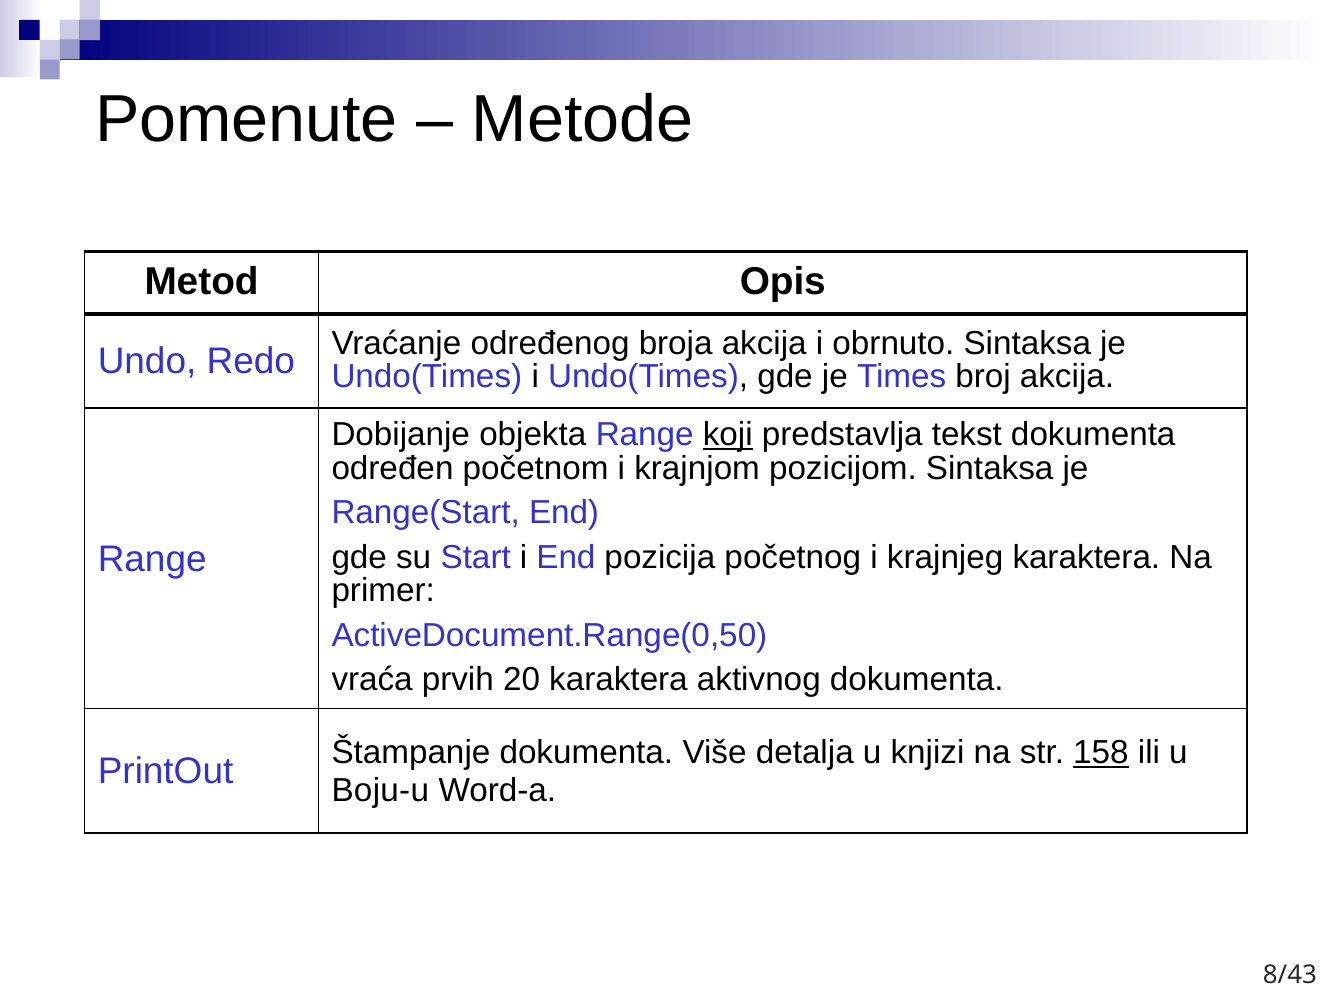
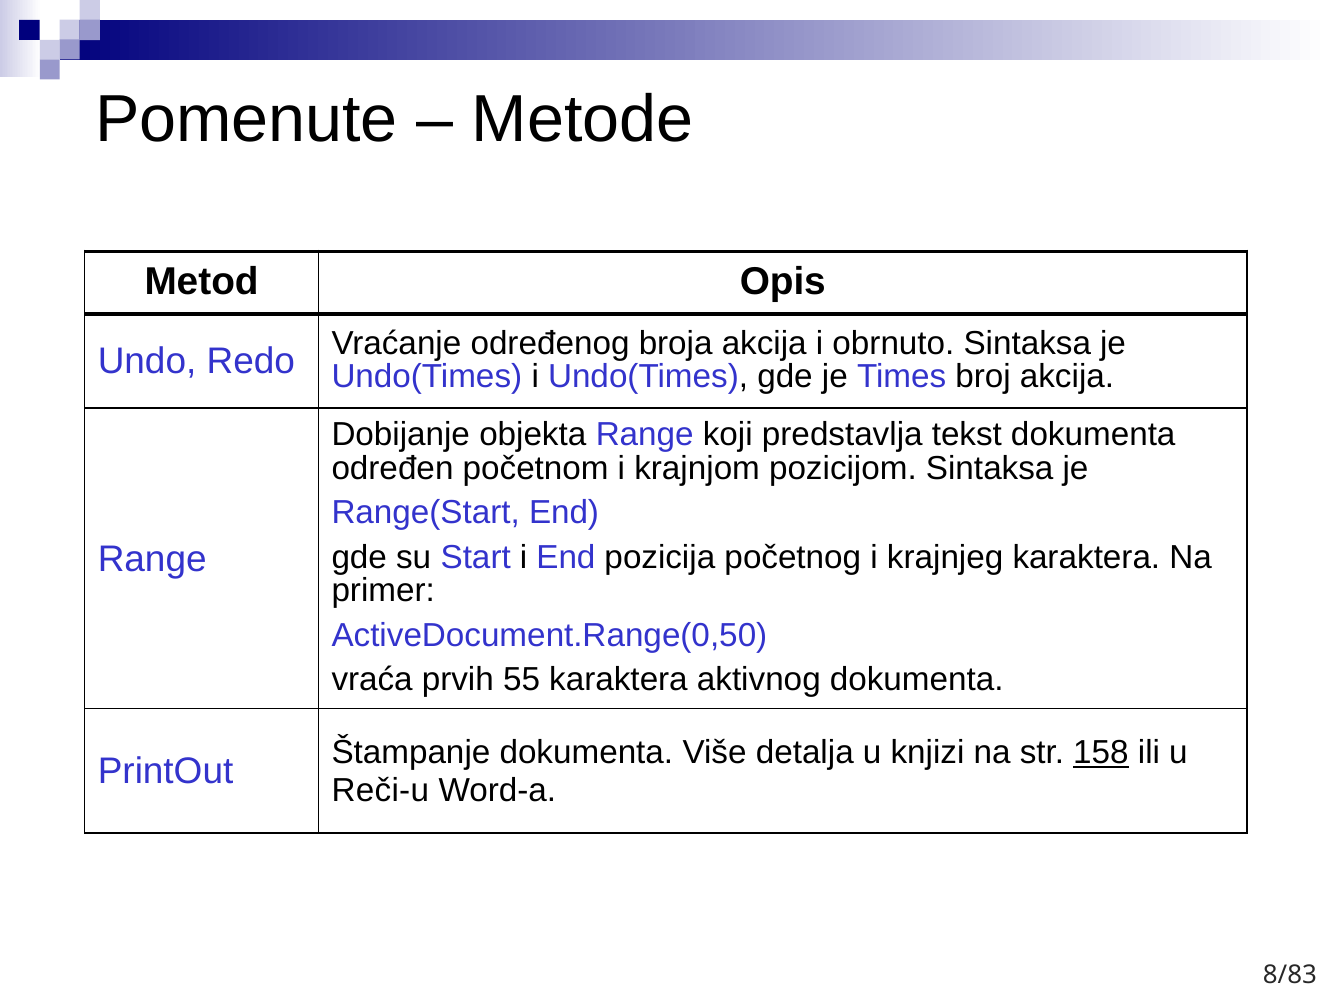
koji underline: present -> none (728, 435)
20: 20 -> 55 (522, 680)
Boju-u: Boju-u -> Reči-u (380, 790)
8/43: 8/43 -> 8/83 (1290, 975)
